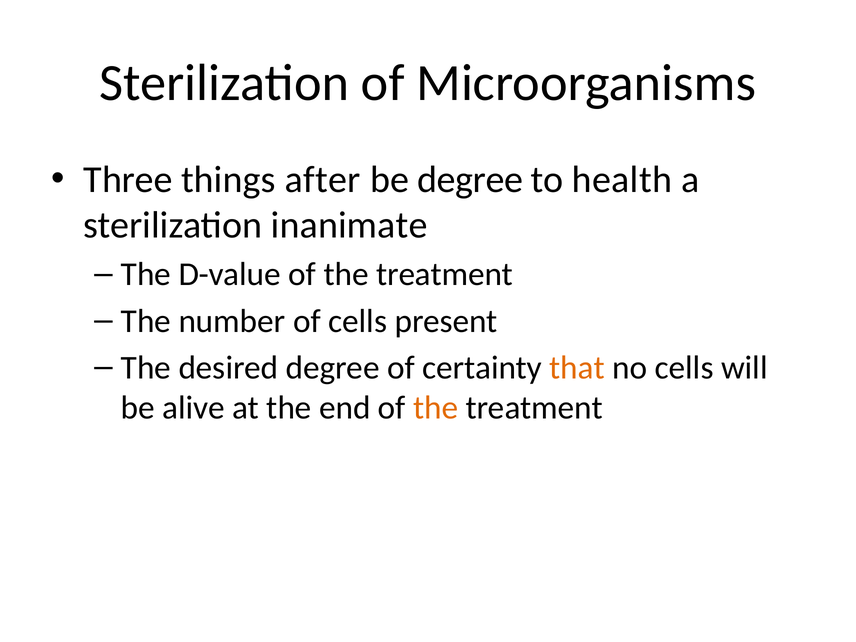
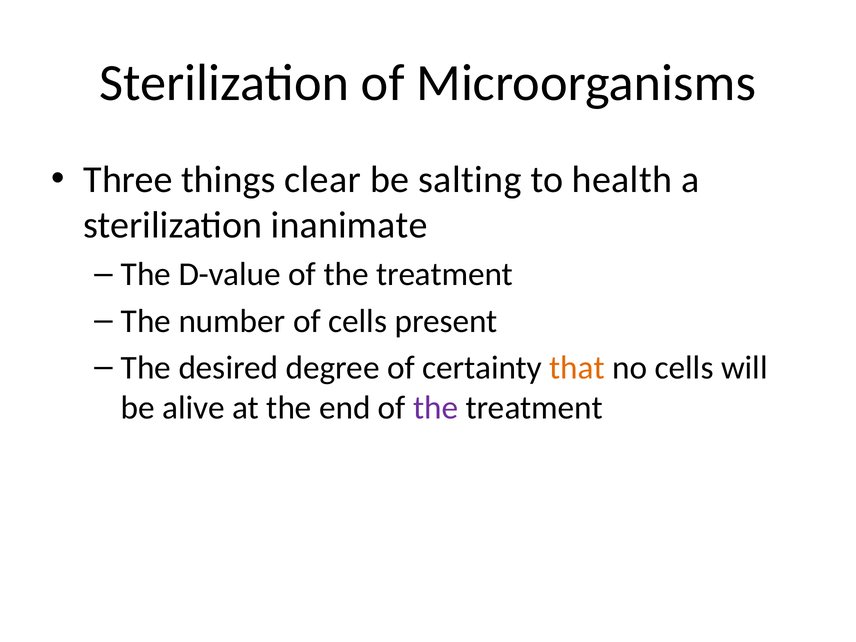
after: after -> clear (323, 180)
be degree: degree -> salting (470, 180)
the colour: orange -> purple (436, 408)
